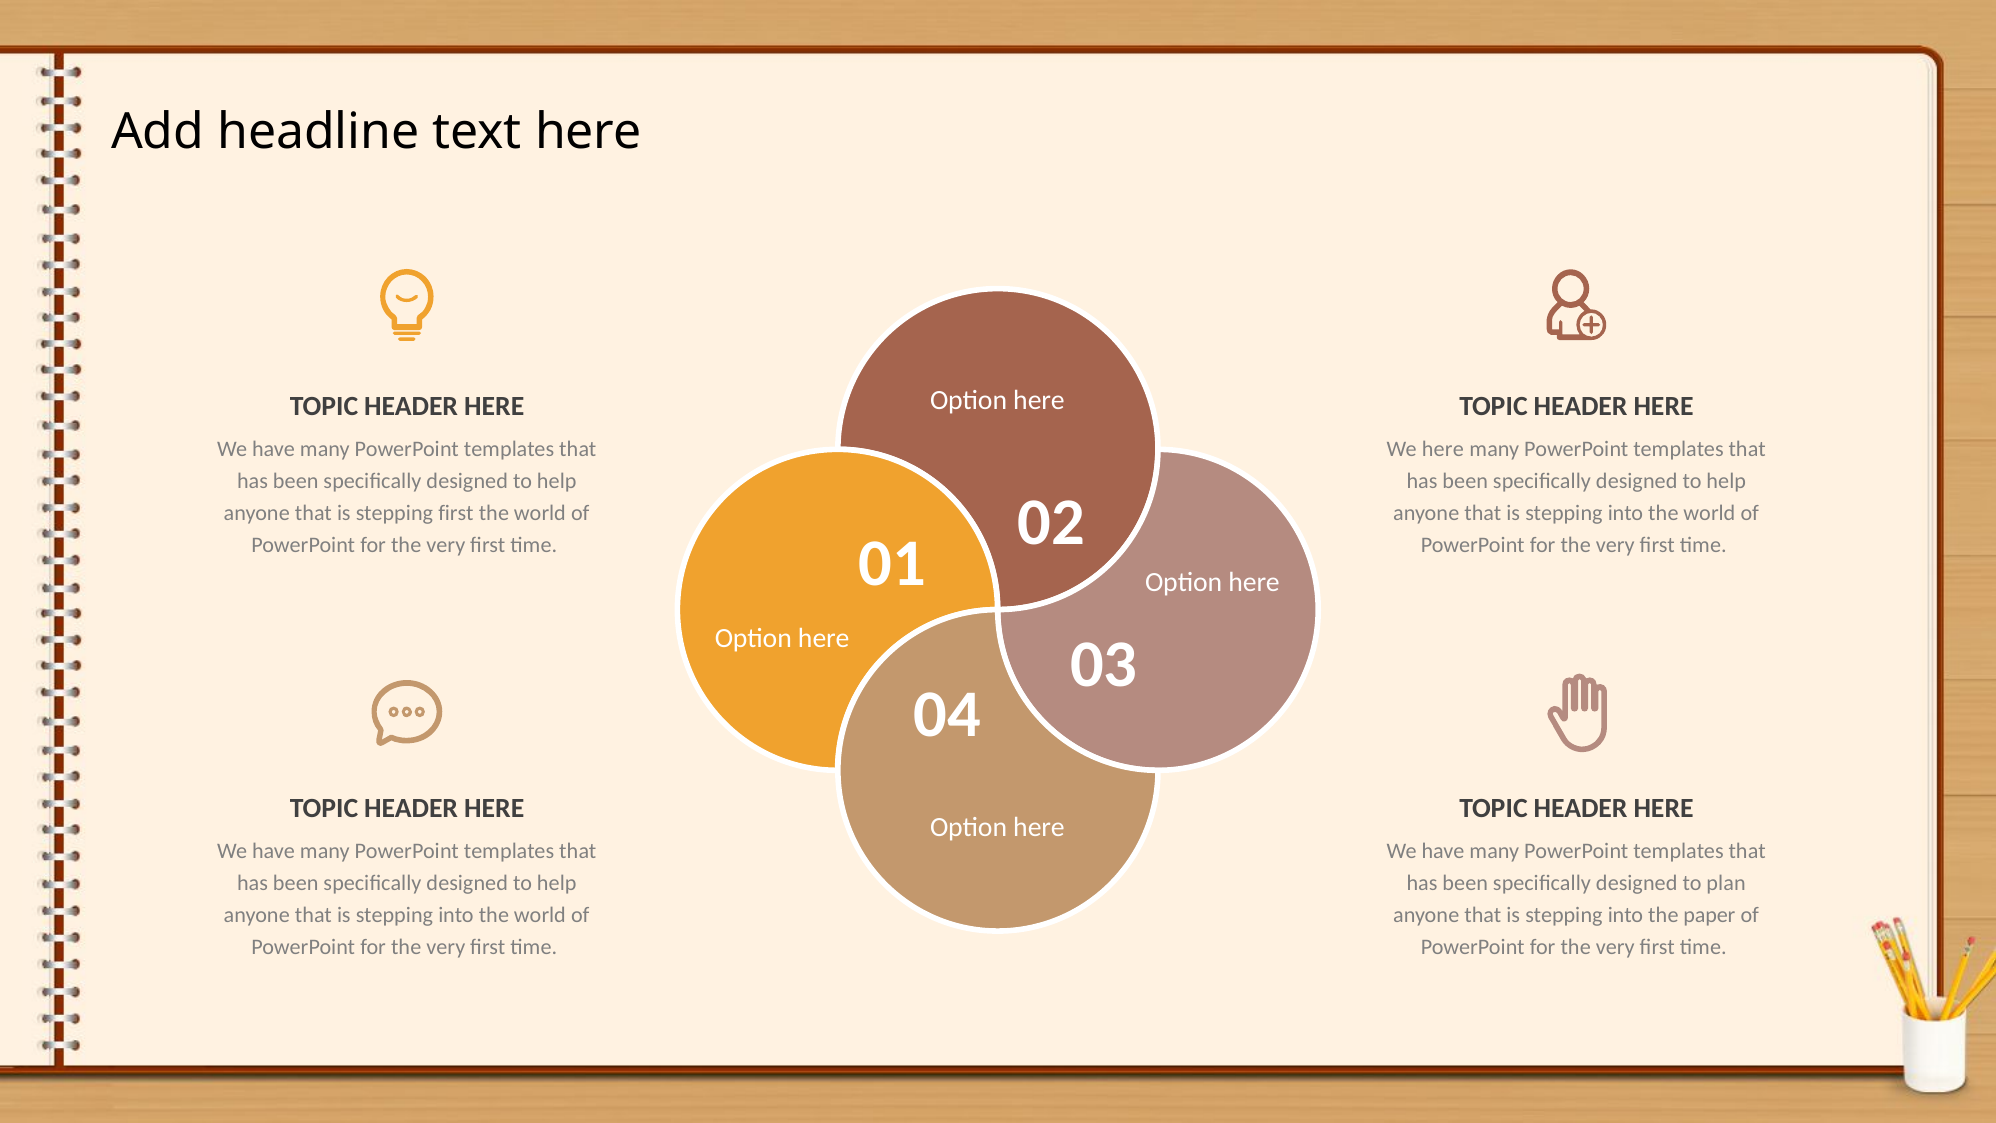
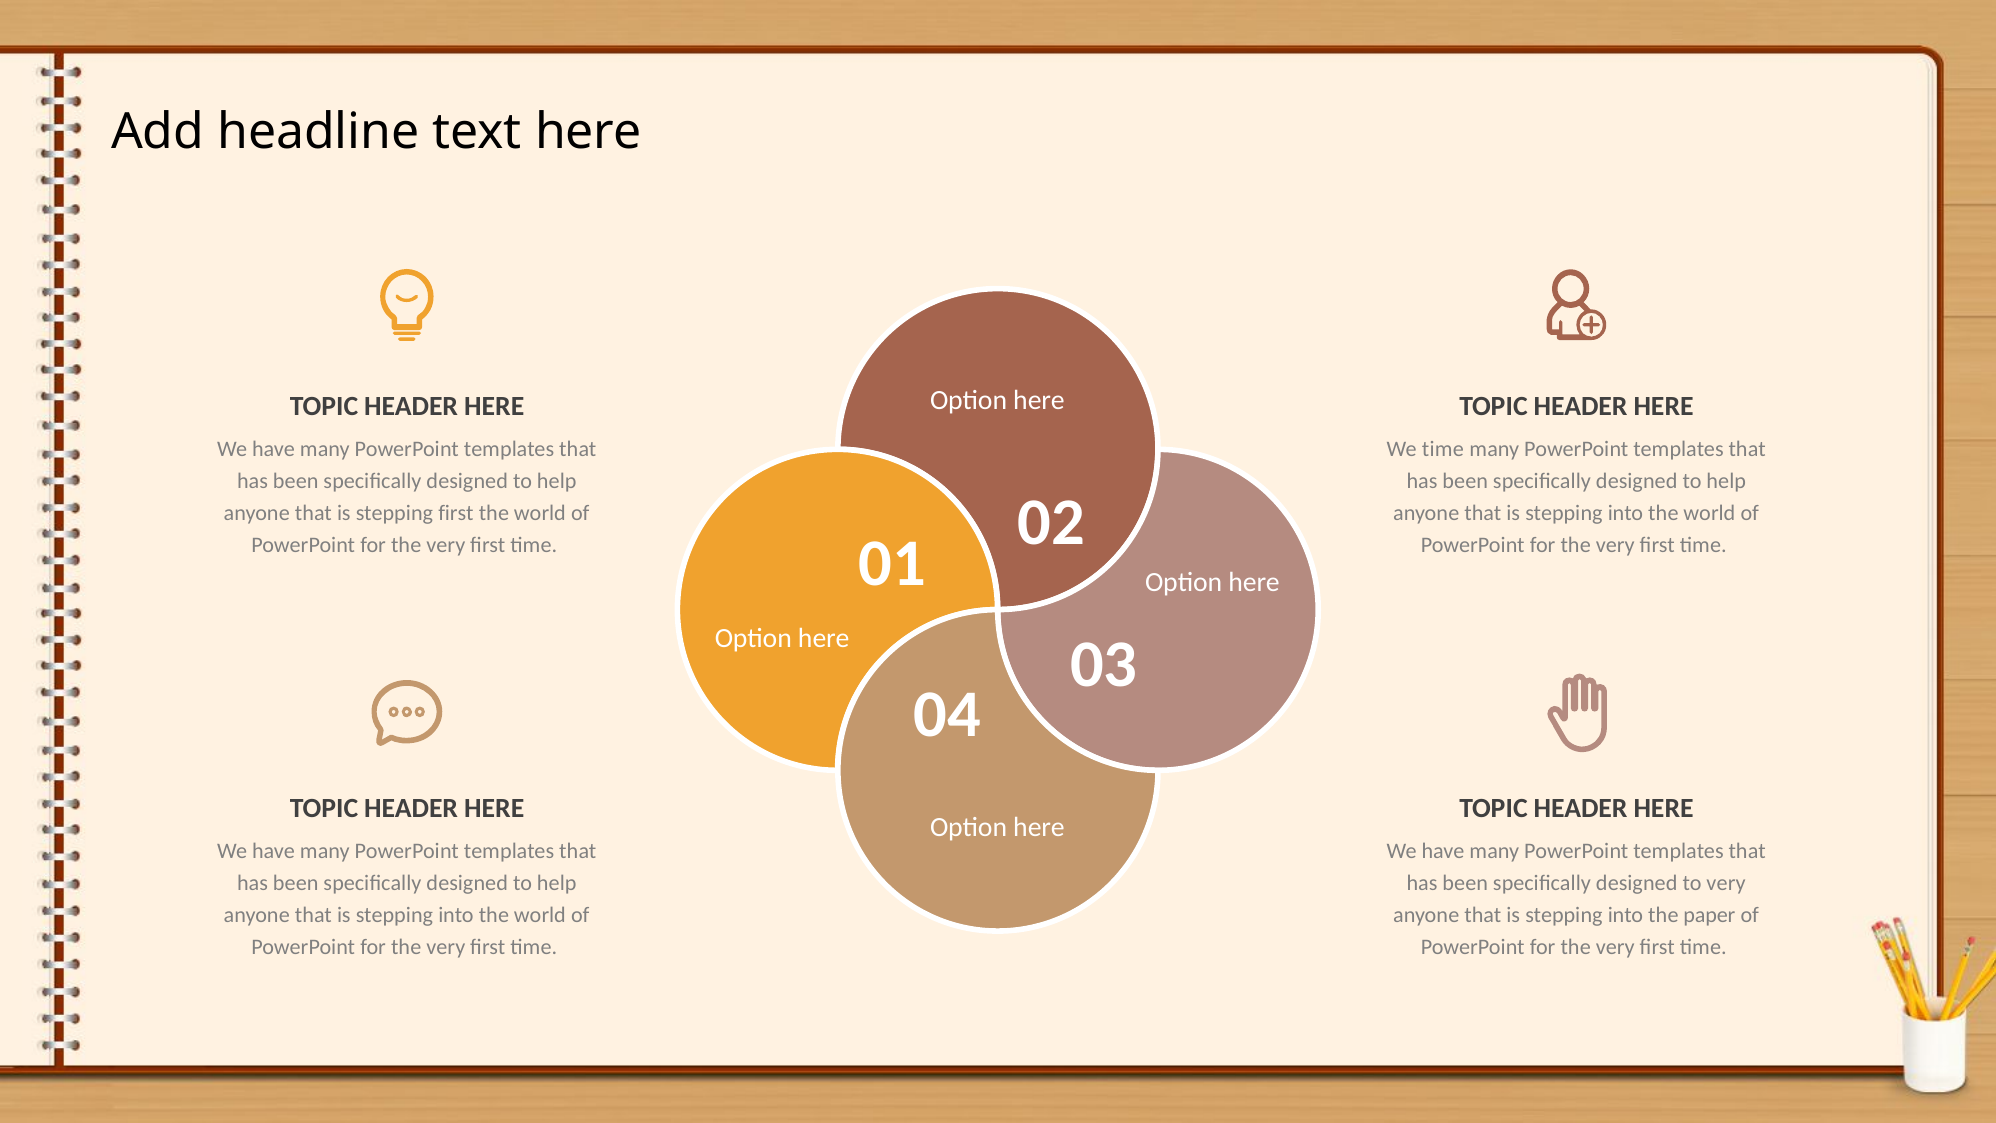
We here: here -> time (1443, 449)
to plan: plan -> very (1726, 883)
